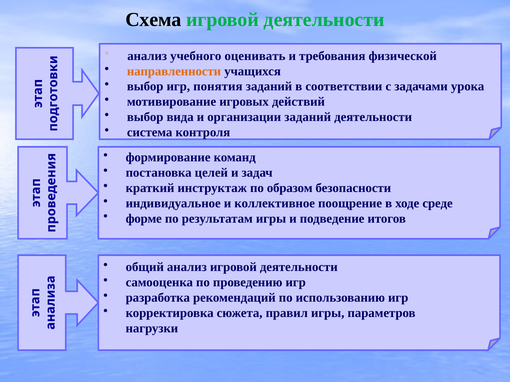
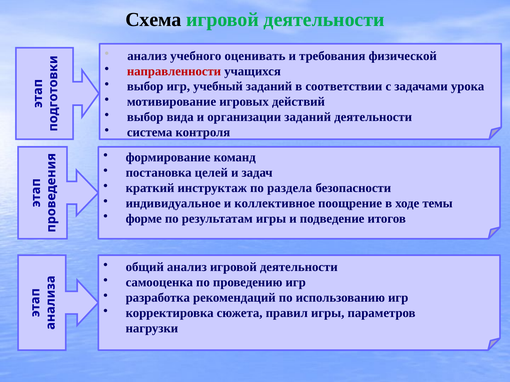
направленности colour: orange -> red (174, 71)
понятия: понятия -> учебный (218, 87)
образом: образом -> раздела (290, 188)
среде: среде -> темы (438, 203)
